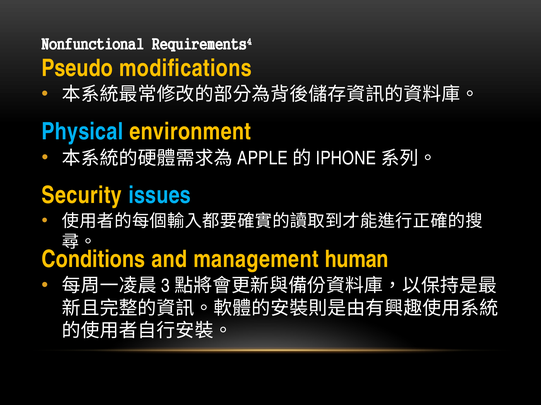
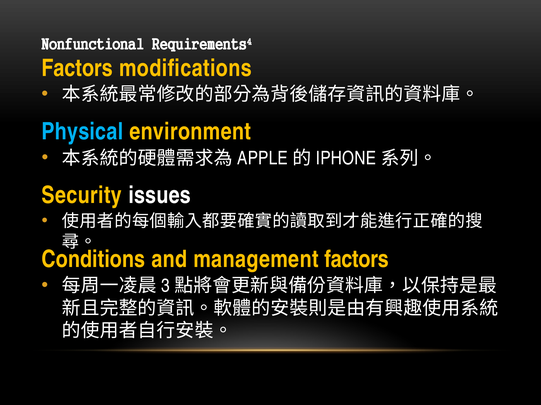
Pseudo: Pseudo -> Factors (77, 68)
issues colour: light blue -> white (160, 196)
management human: human -> factors (357, 260)
